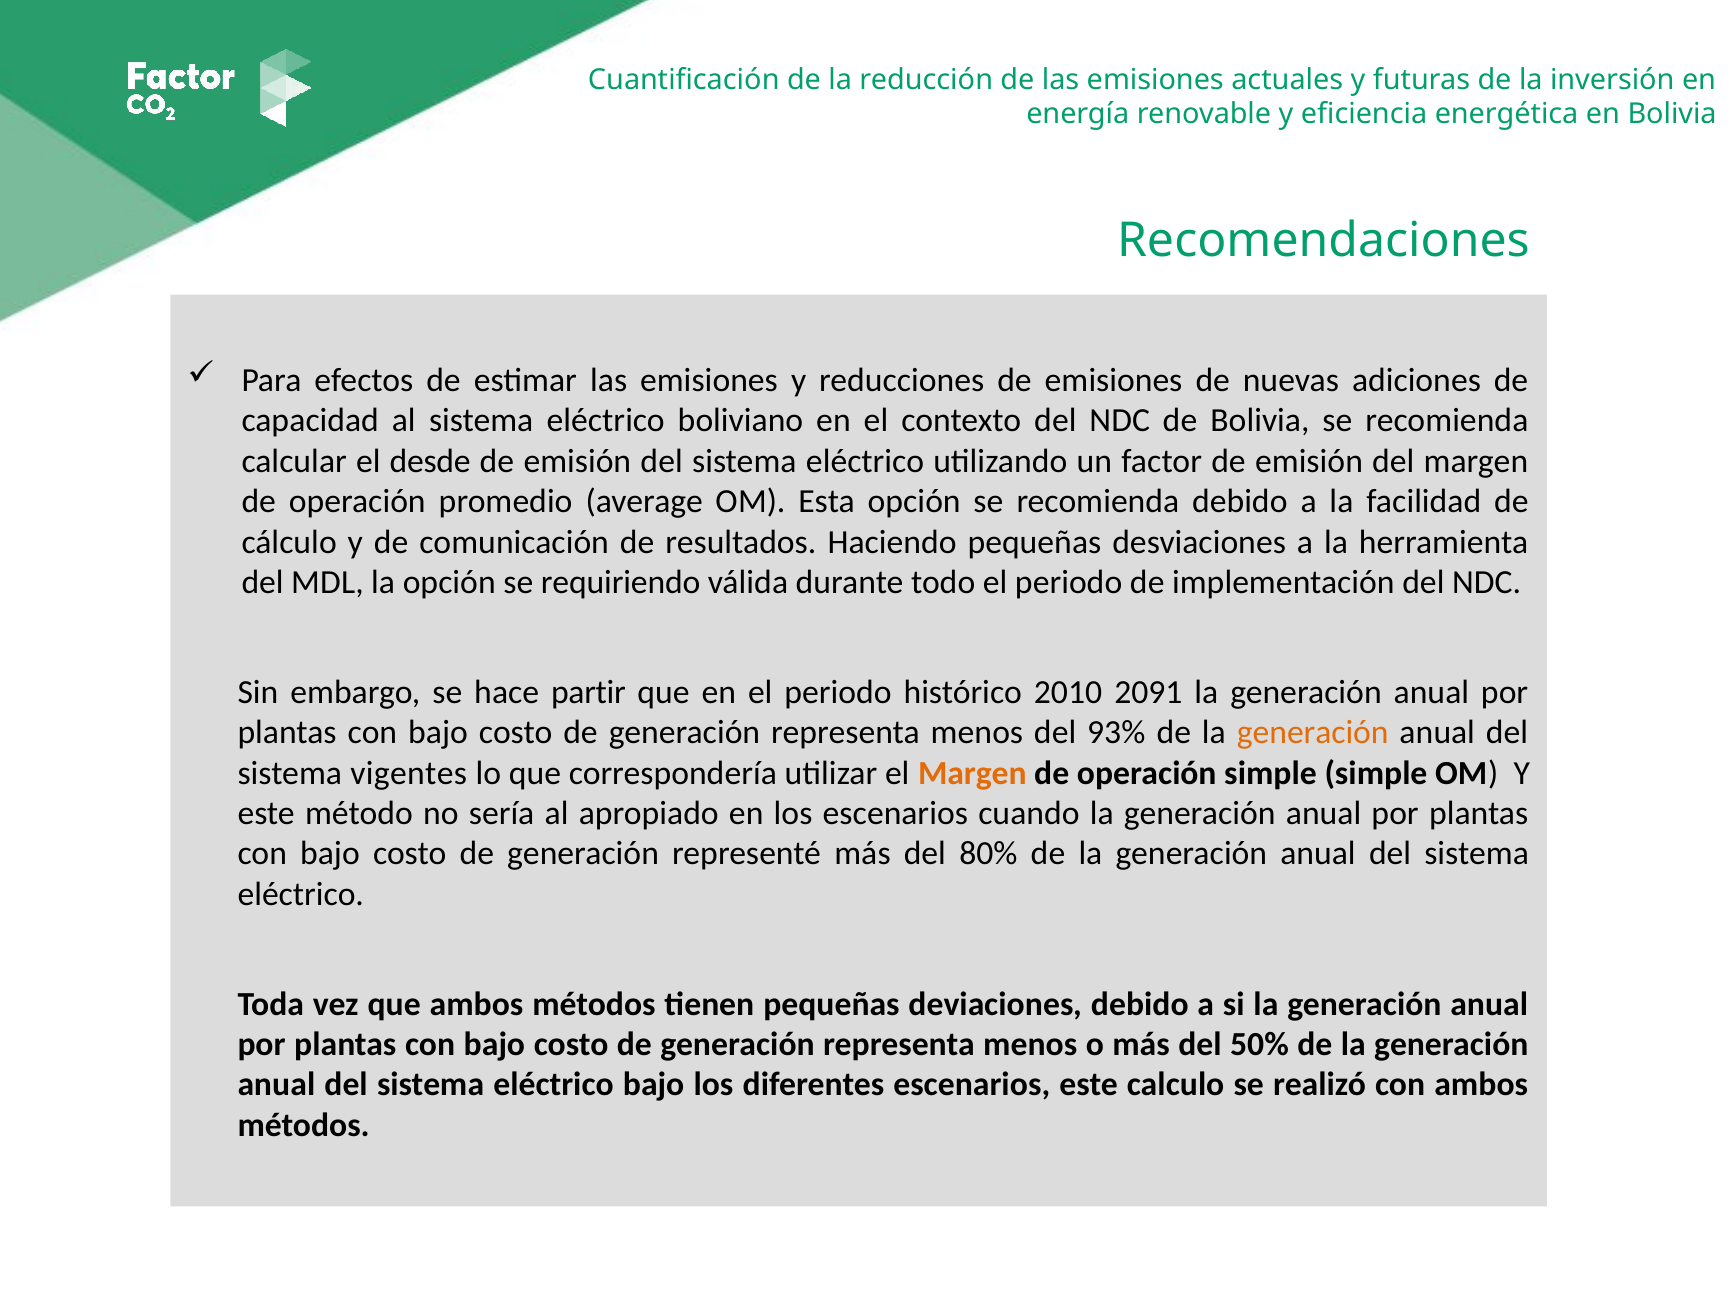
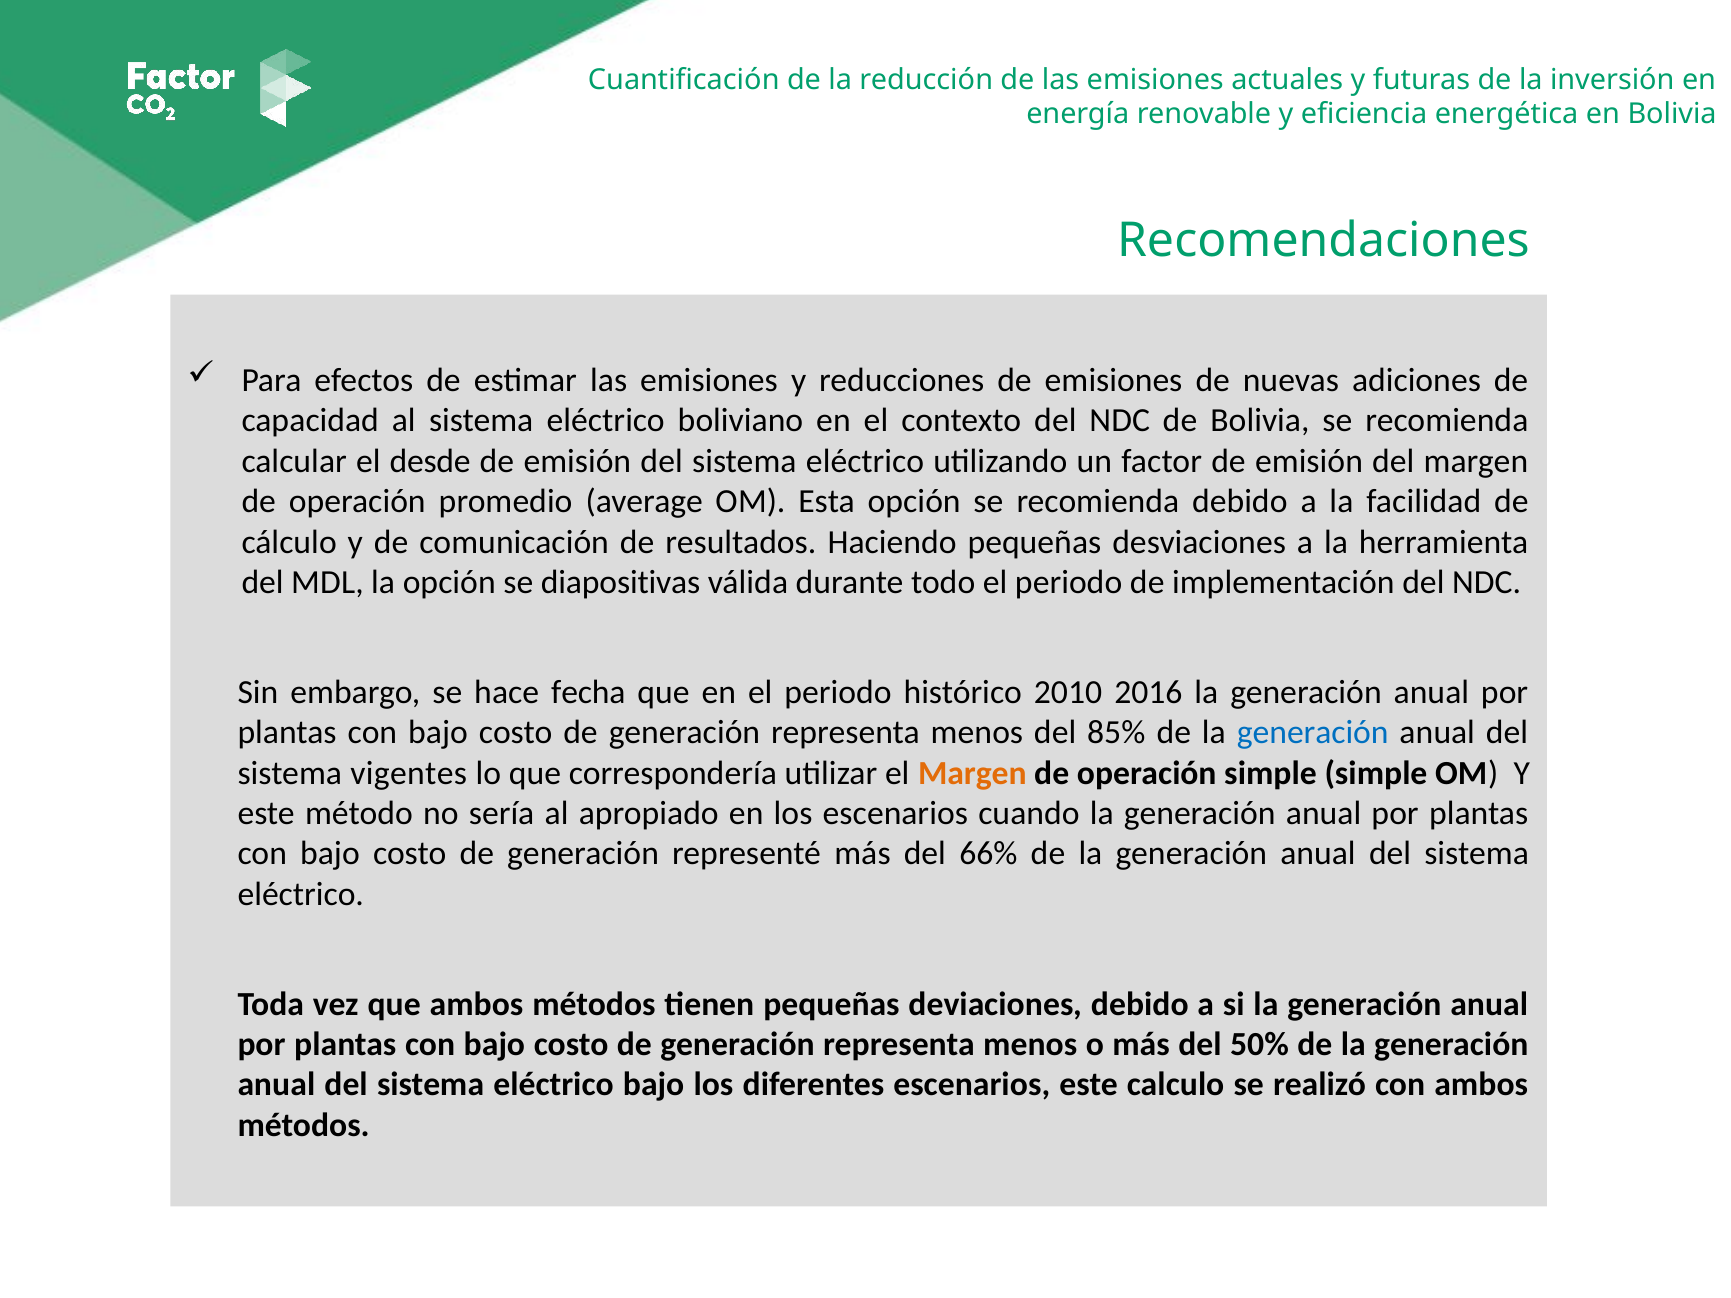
requiriendo: requiriendo -> diapositivas (621, 583)
partir: partir -> fecha (588, 692)
2091: 2091 -> 2016 (1148, 692)
93%: 93% -> 85% (1116, 733)
generación colour: orange -> blue (1313, 733)
80%: 80% -> 66% (988, 854)
